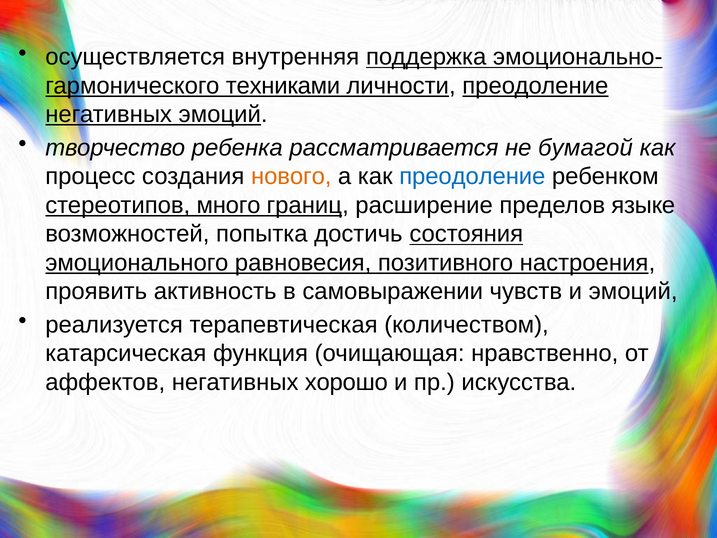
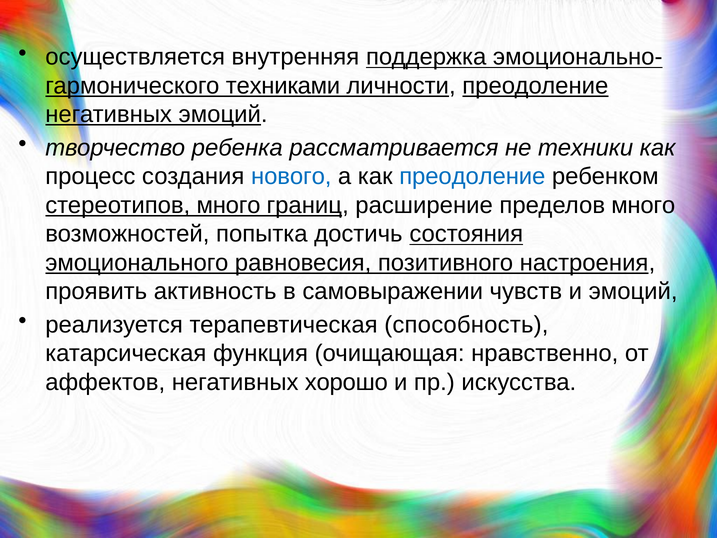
бумагой: бумагой -> техники (586, 148)
нового colour: orange -> blue (291, 176)
пределов языке: языке -> много (643, 205)
количеством: количеством -> способность (466, 325)
